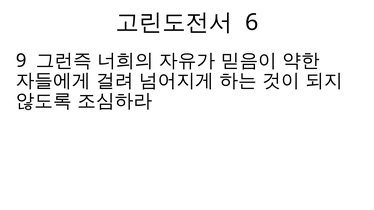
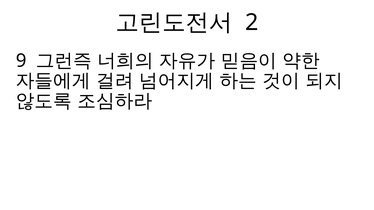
6: 6 -> 2 (252, 23)
